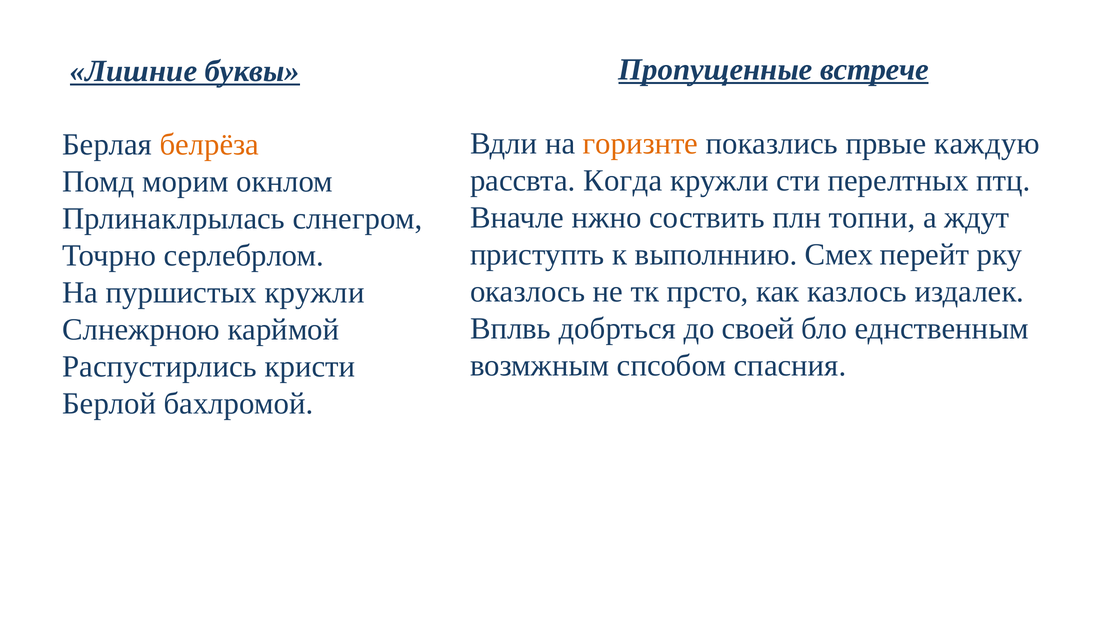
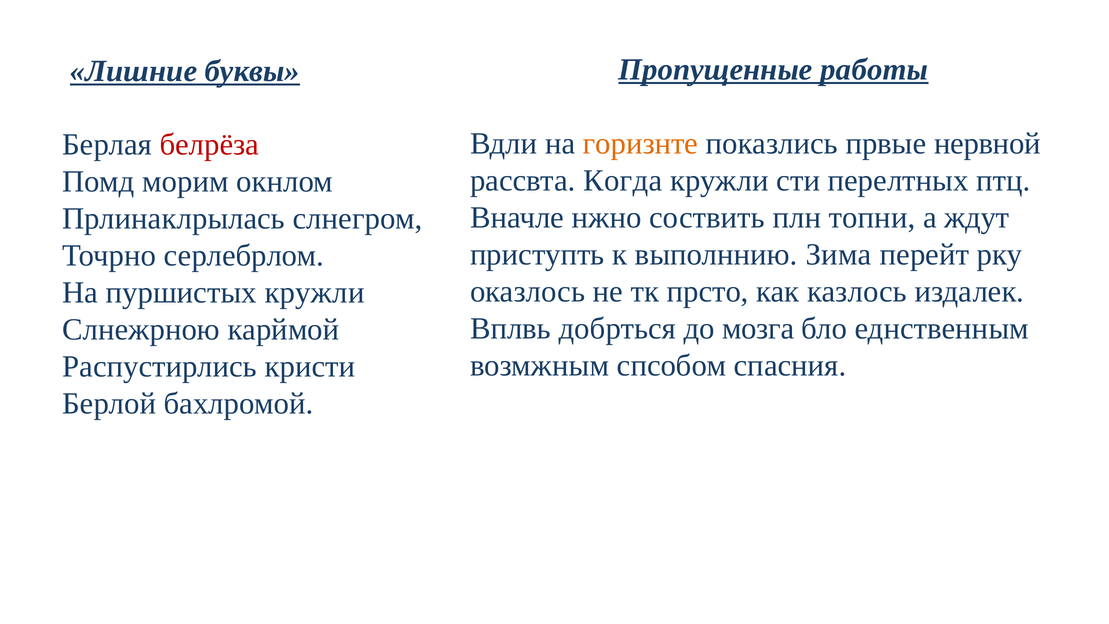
встрече: встрече -> работы (874, 69)
каждую: каждую -> нервной (987, 143)
белрёза colour: orange -> red (209, 145)
Смех: Смех -> Зима (839, 254)
своей: своей -> мозга (758, 328)
